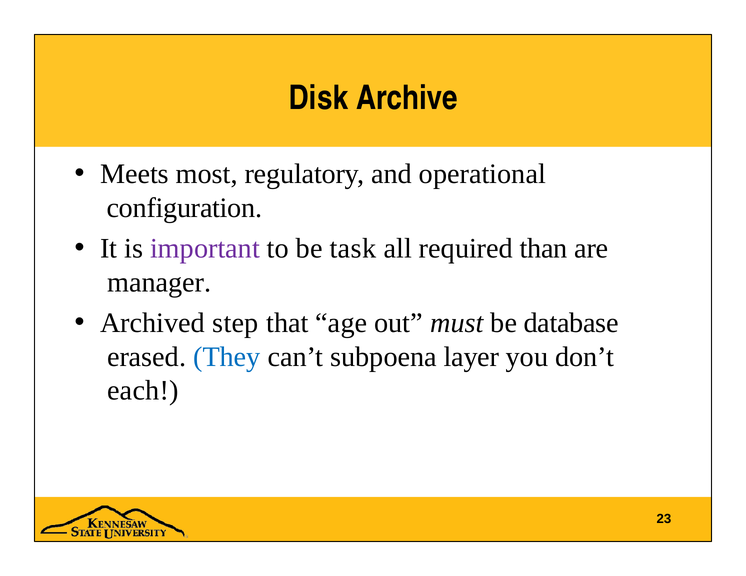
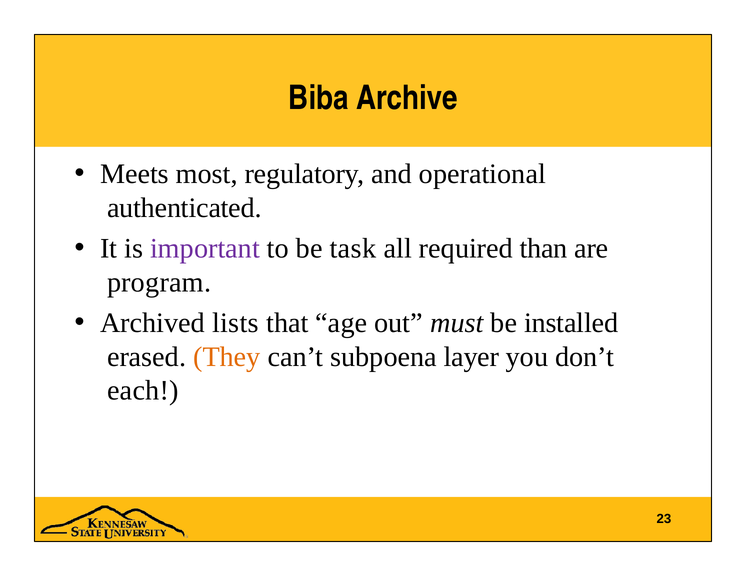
Disk: Disk -> Biba (319, 98)
configuration: configuration -> authenticated (184, 208)
manager: manager -> program (159, 282)
step: step -> lists (235, 323)
database: database -> installed (571, 323)
They colour: blue -> orange (227, 357)
